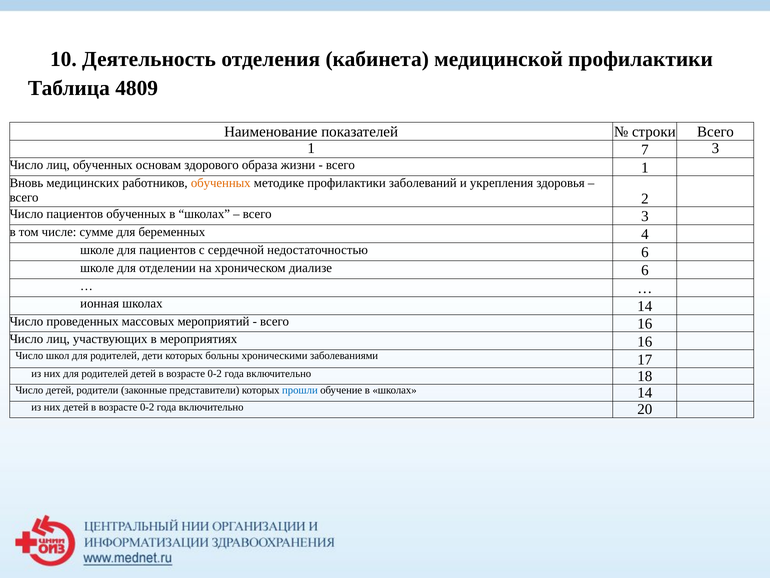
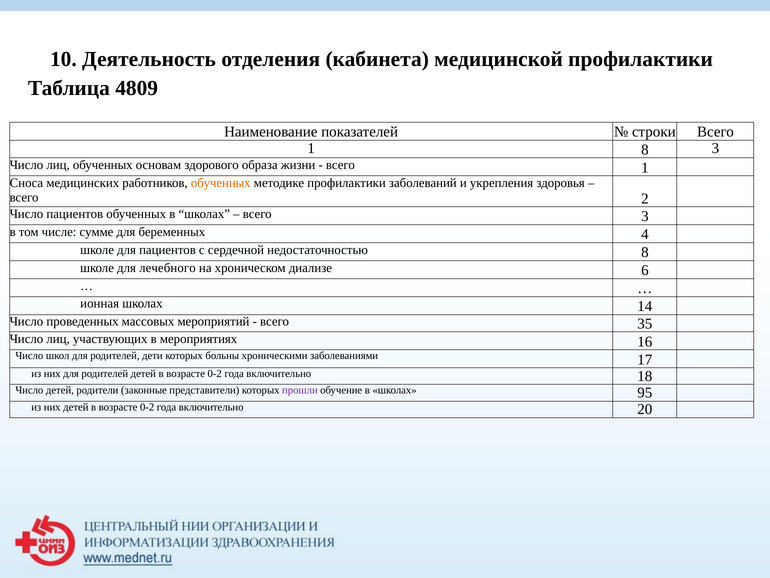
1 7: 7 -> 8 (645, 150)
Вновь: Вновь -> Сноса (26, 183)
недостаточностью 6: 6 -> 8 (645, 252)
отделении: отделении -> лечебного (167, 268)
всего 16: 16 -> 35 (645, 324)
прошли colour: blue -> purple (300, 390)
в школах 14: 14 -> 95 (645, 393)
